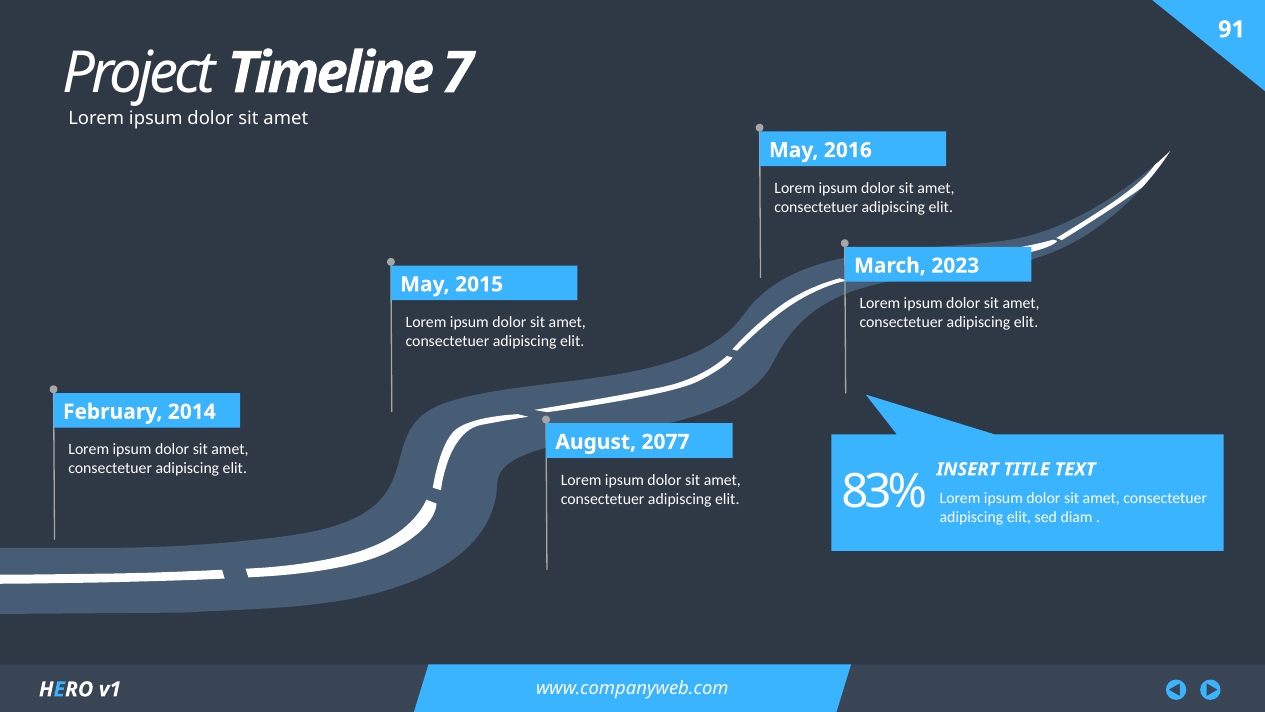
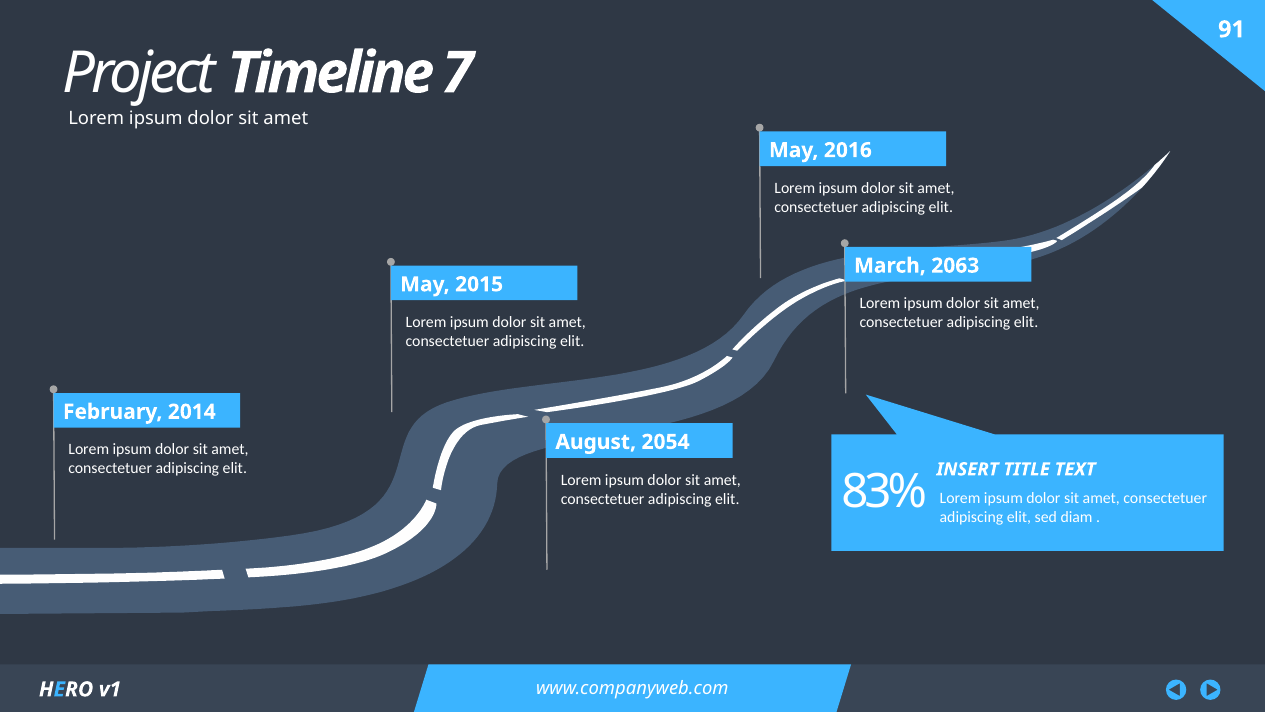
2023: 2023 -> 2063 (955, 266)
2077: 2077 -> 2054 (666, 442)
